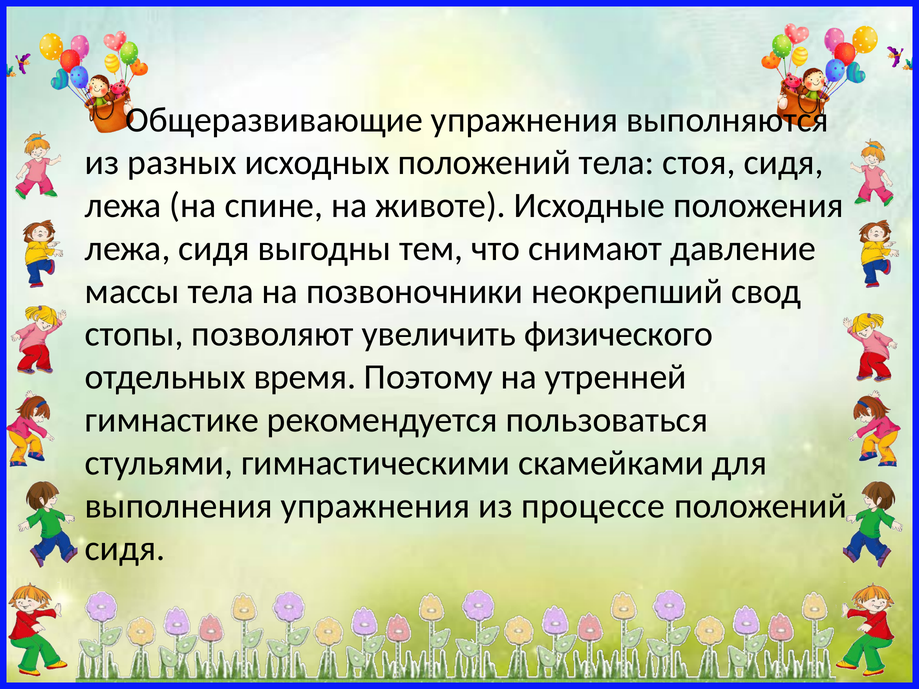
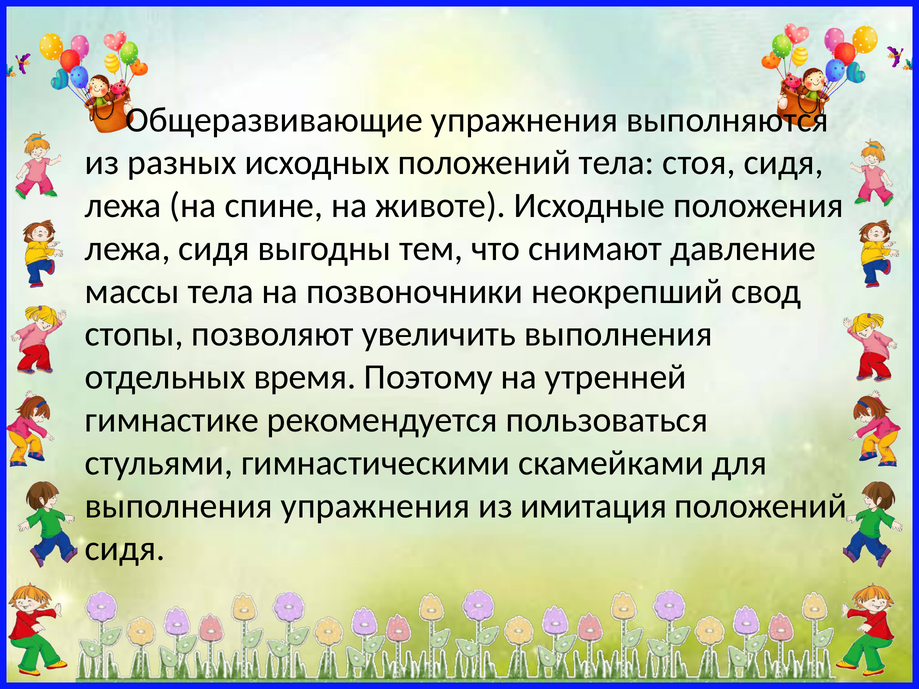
увеличить физического: физического -> выполнения (618, 334)
процессе: процессе -> имитация (594, 506)
